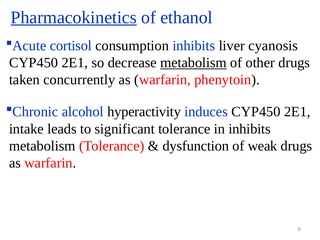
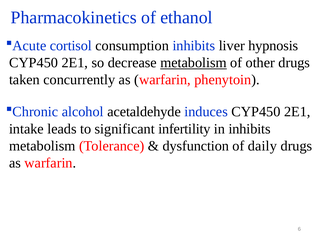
Pharmacokinetics underline: present -> none (74, 17)
cyanosis: cyanosis -> hypnosis (273, 46)
hyperactivity: hyperactivity -> acetaldehyde (144, 112)
significant tolerance: tolerance -> infertility (184, 129)
weak: weak -> daily (262, 146)
